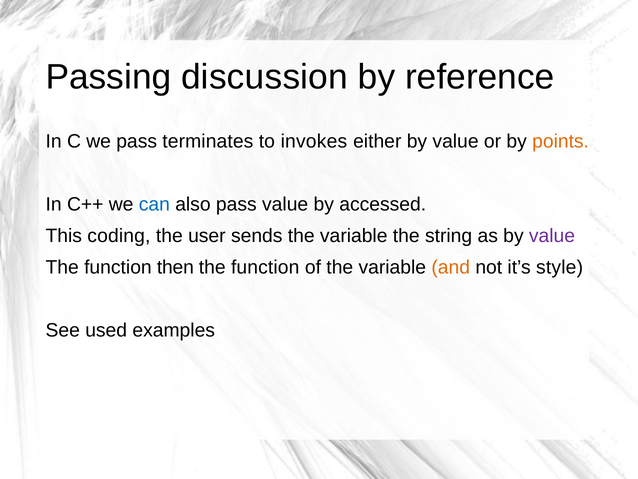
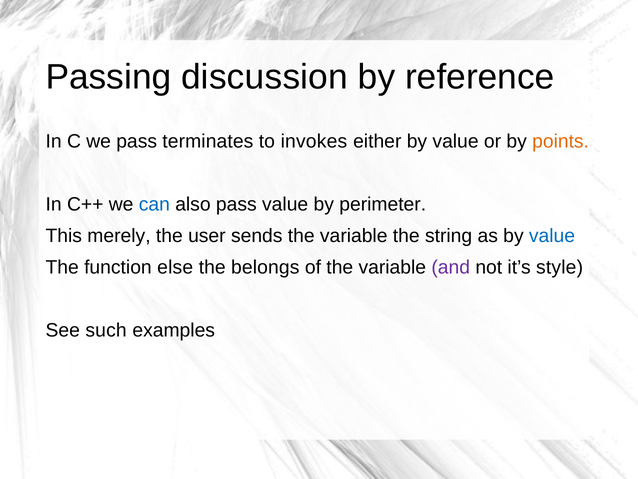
accessed: accessed -> perimeter (383, 204)
coding: coding -> merely (119, 235)
value colour: purple -> blue (552, 235)
then: then -> else (175, 267)
function: function -> belongs (265, 267)
and colour: orange -> purple (451, 267)
used: used -> such (106, 330)
